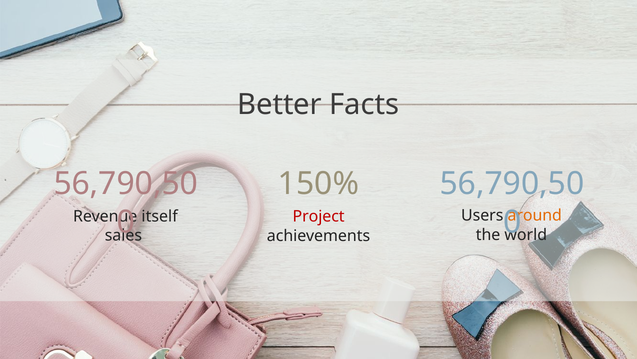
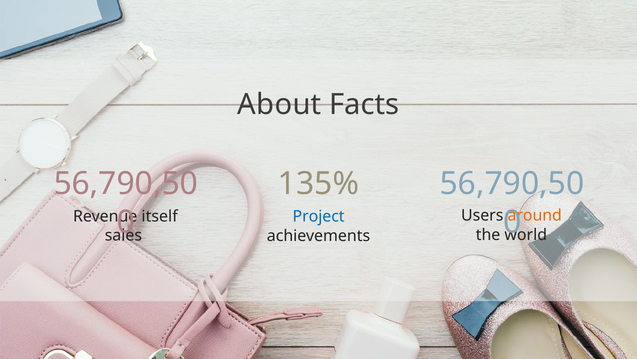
Better: Better -> About (279, 104)
150%: 150% -> 135% (319, 184)
Project colour: red -> blue (319, 216)
